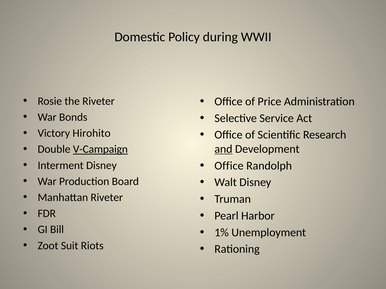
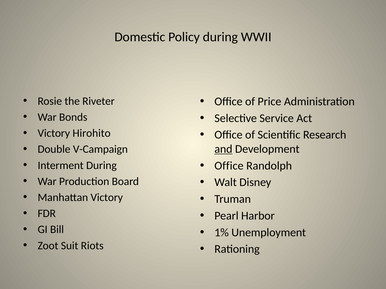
V-Campaign underline: present -> none (100, 150)
Interment Disney: Disney -> During (101, 166)
Manhattan Riveter: Riveter -> Victory (107, 198)
